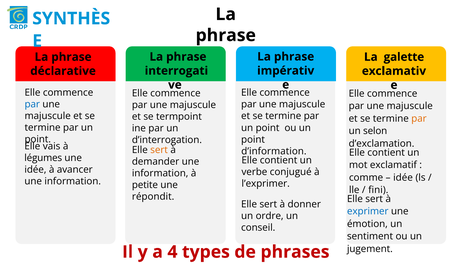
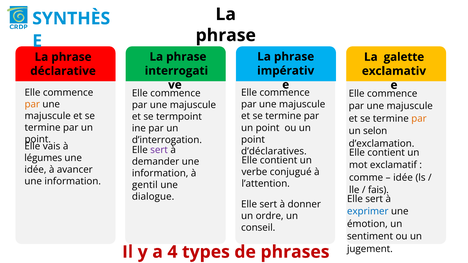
par colour: blue -> orange (32, 104)
sert colour: orange -> purple (159, 150)
d’information: d’information -> d’déclaratives (274, 151)
l’exprimer: l’exprimer -> l’attention (266, 184)
petite: petite -> gentil (145, 185)
fini: fini -> fais (378, 190)
répondit: répondit -> dialogue (153, 197)
